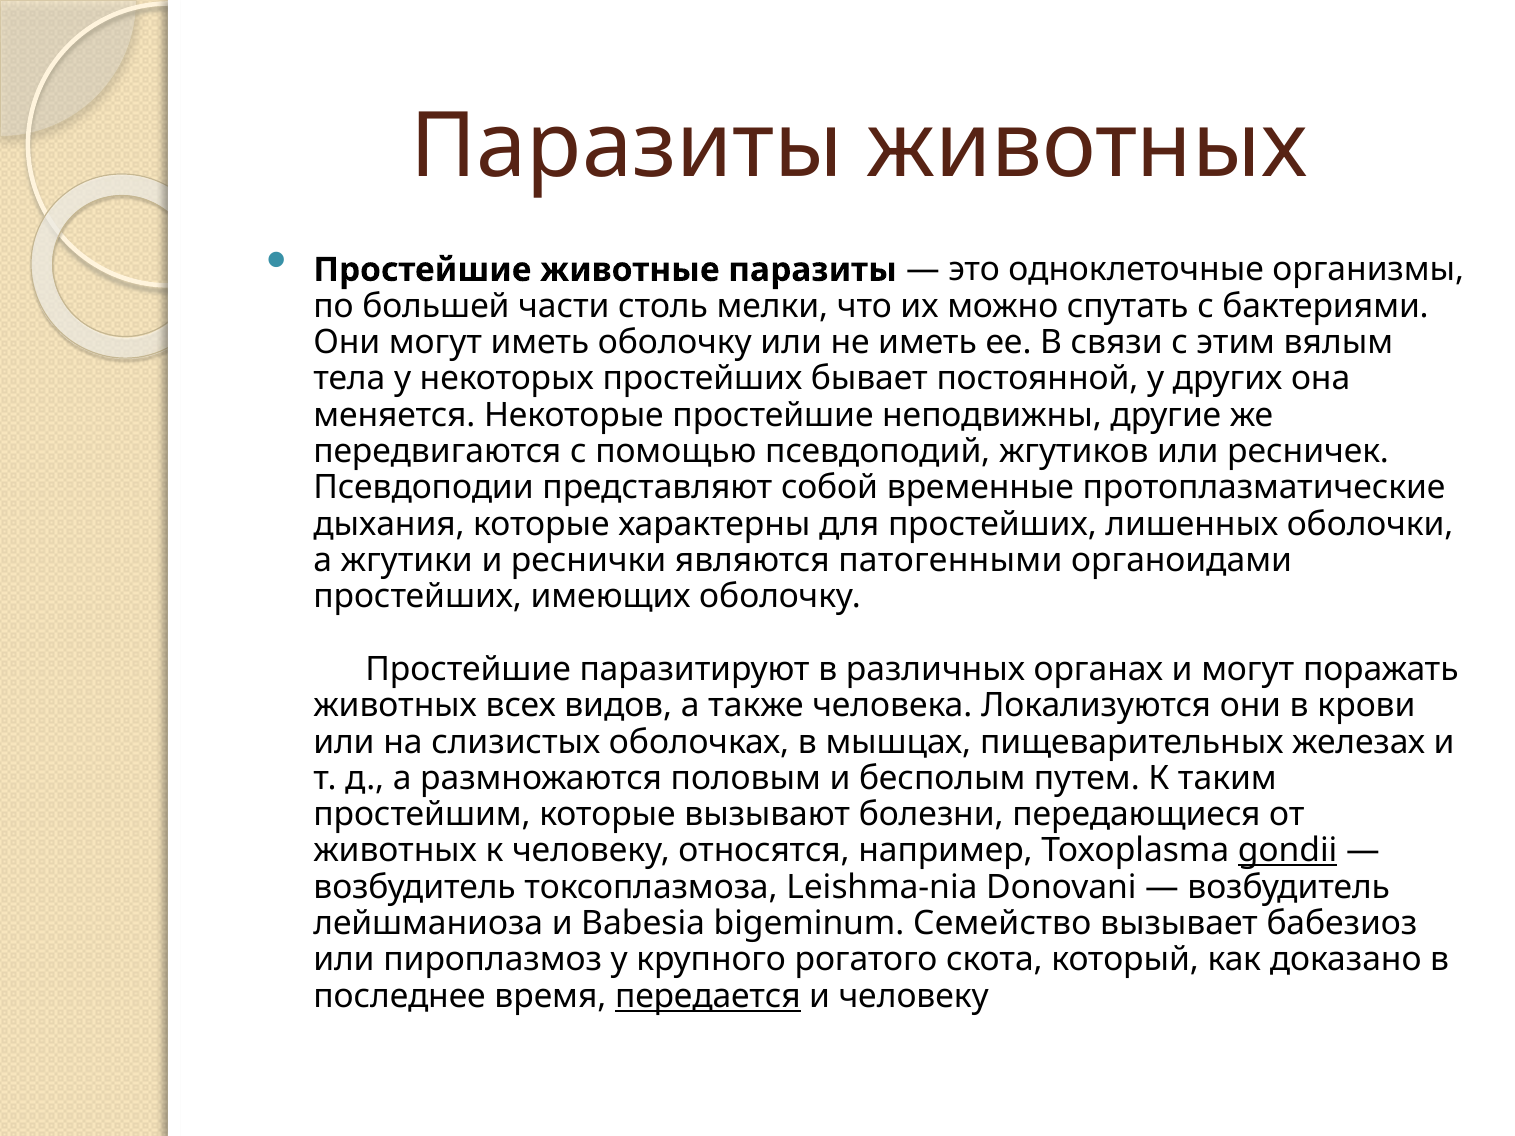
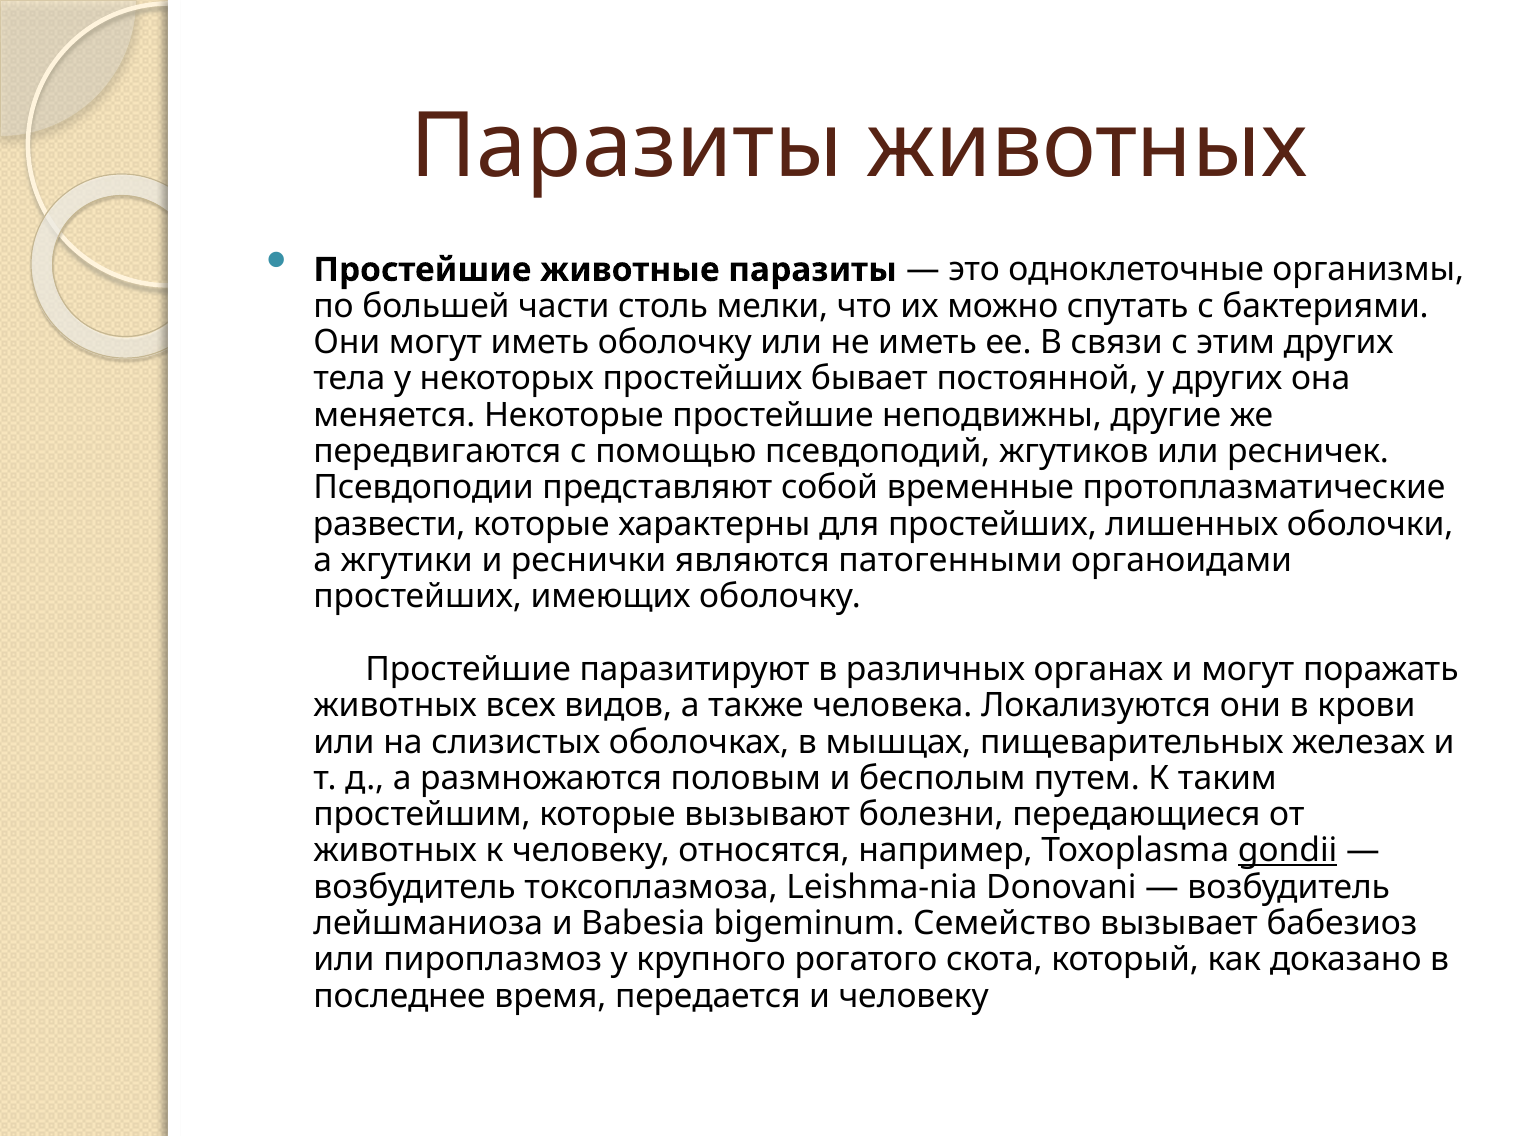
этим вялым: вялым -> других (1339, 343)
дыхания: дыхания -> развести (389, 524)
передается underline: present -> none (708, 996)
